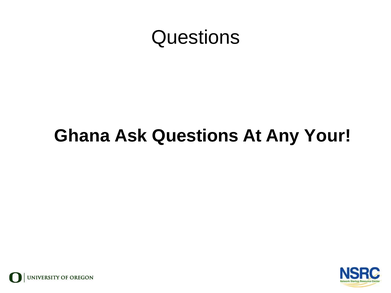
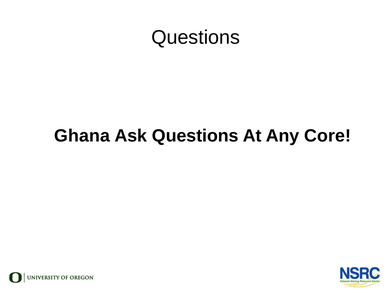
Your: Your -> Core (328, 136)
